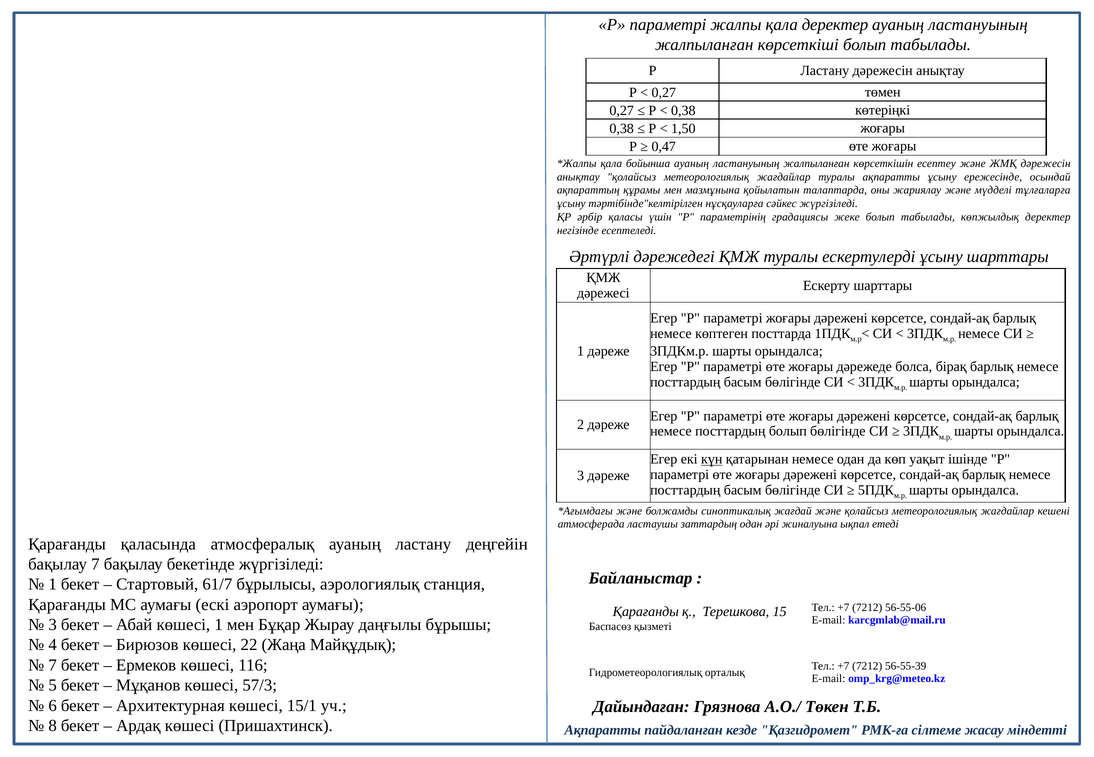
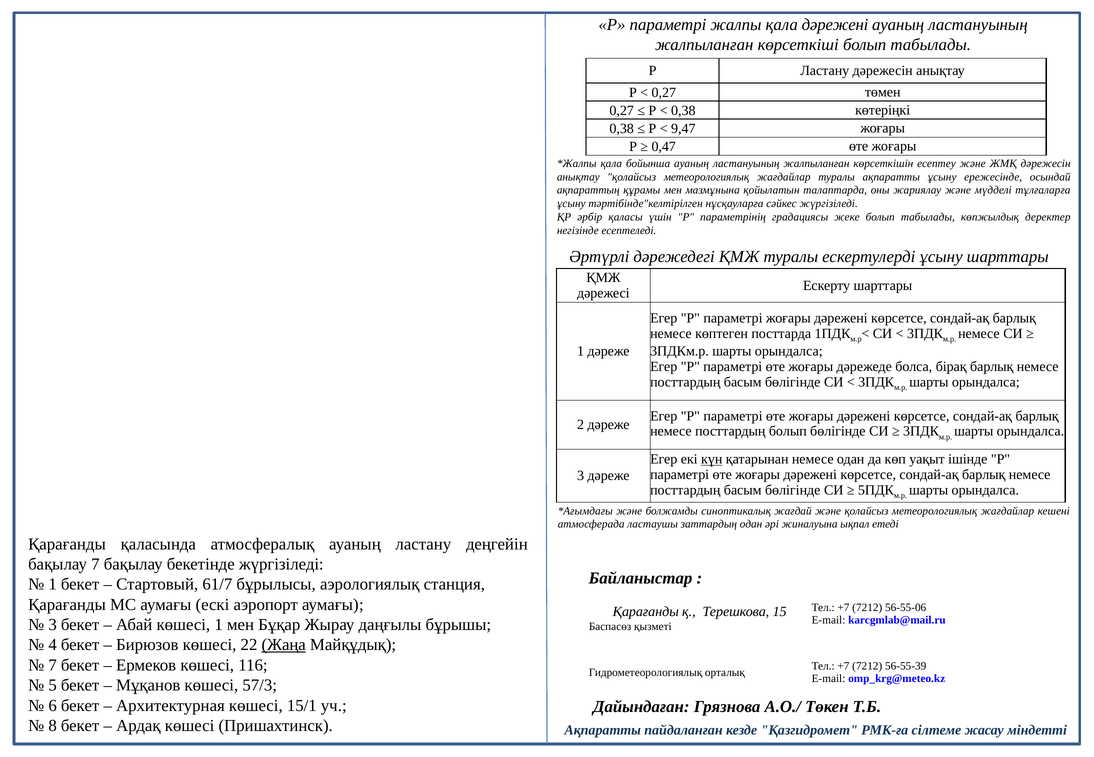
қала деректер: деректер -> дәрежені (835, 25)
1,50: 1,50 -> 9,47 (683, 129)
Жаңа underline: none -> present (284, 645)
